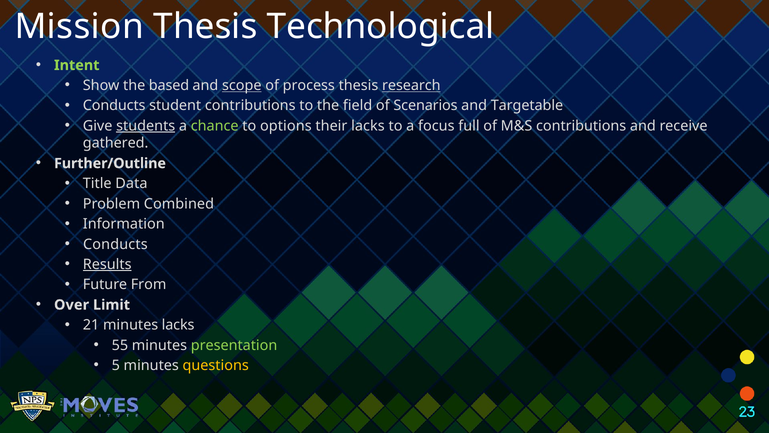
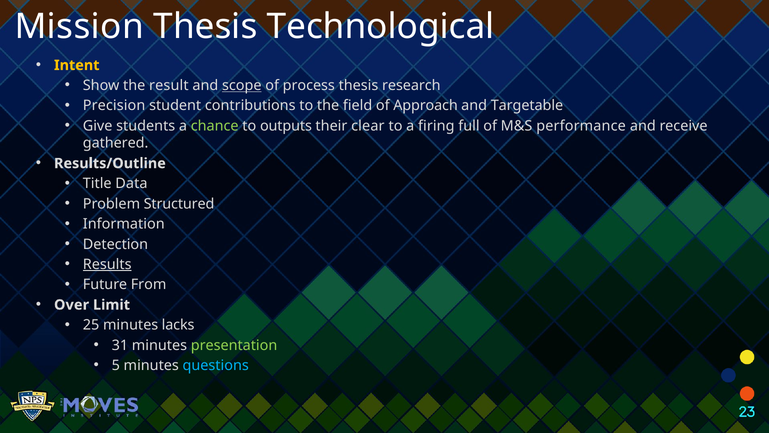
Intent colour: light green -> yellow (77, 65)
based: based -> result (169, 85)
research underline: present -> none (411, 85)
Conducts: Conducts -> Precision (114, 106)
Scenarios: Scenarios -> Approach (426, 106)
students underline: present -> none (146, 126)
options: options -> outputs (286, 126)
their lacks: lacks -> clear (368, 126)
focus: focus -> firing (436, 126)
M&S contributions: contributions -> performance (581, 126)
Further/Outline: Further/Outline -> Results/Outline (110, 163)
Combined: Combined -> Structured (179, 204)
Conducts: Conducts -> Detection (115, 244)
21: 21 -> 25 (91, 325)
55: 55 -> 31 (120, 345)
questions colour: yellow -> light blue (216, 365)
